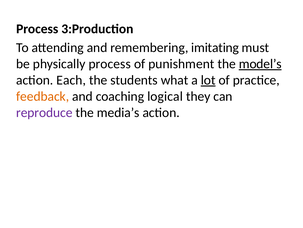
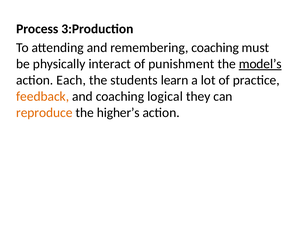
remembering imitating: imitating -> coaching (215, 48)
physically process: process -> interact (110, 64)
what: what -> learn (175, 80)
lot underline: present -> none (208, 80)
reproduce colour: purple -> orange (44, 112)
media’s: media’s -> higher’s (118, 112)
